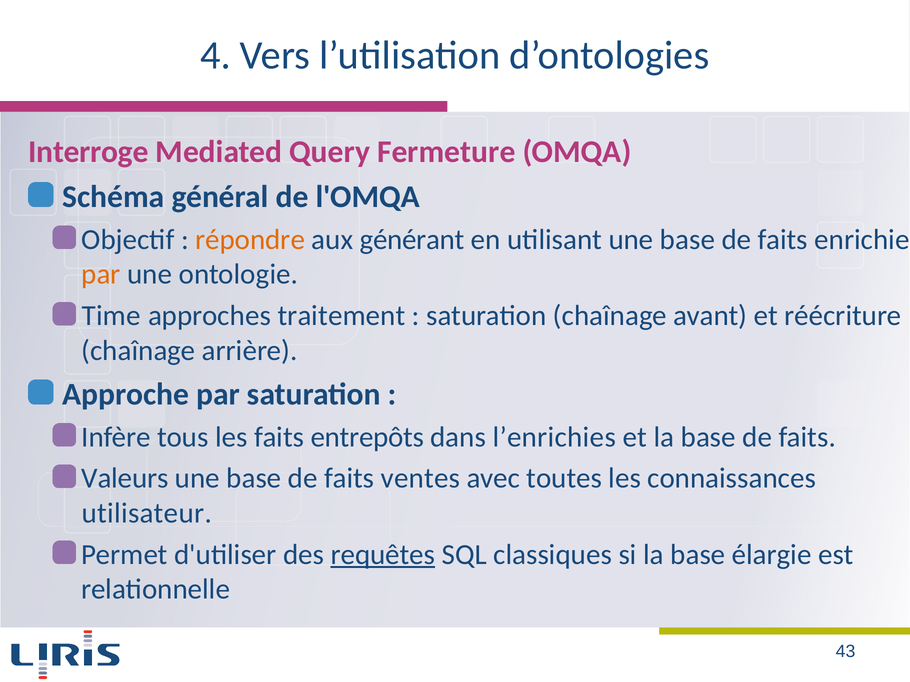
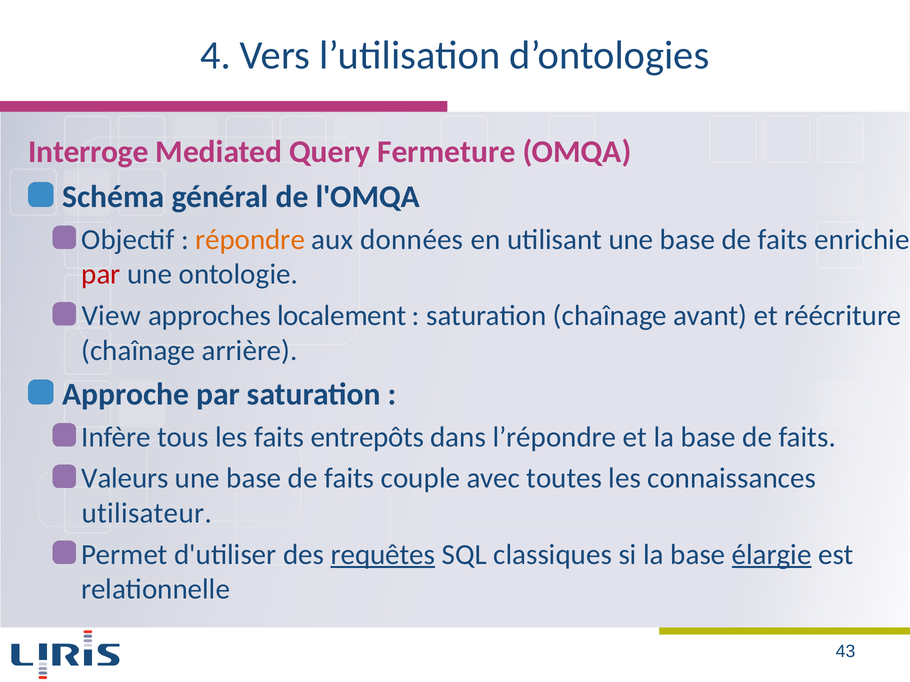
générant: générant -> données (412, 240)
par colour: orange -> red (101, 275)
Time: Time -> View (111, 316)
traitement: traitement -> localement (342, 316)
l’enrichies: l’enrichies -> l’répondre (554, 437)
ventes: ventes -> couple (421, 479)
élargie underline: none -> present (772, 555)
